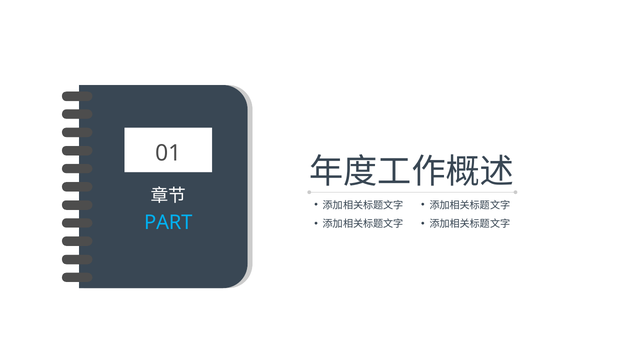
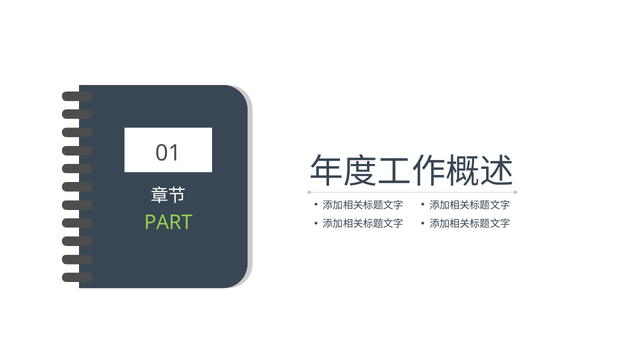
PART colour: light blue -> light green (168, 223)
